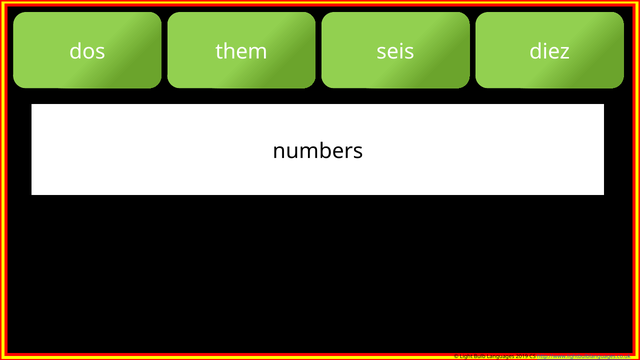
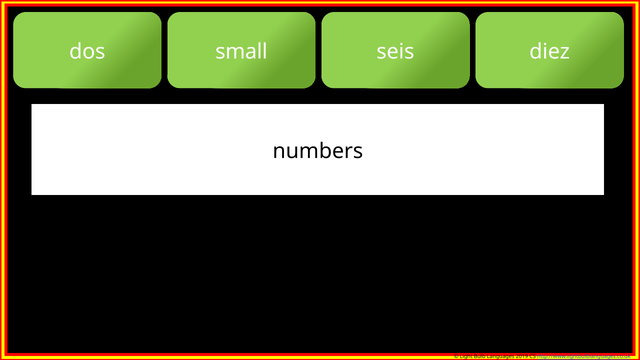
them: them -> small (241, 52)
